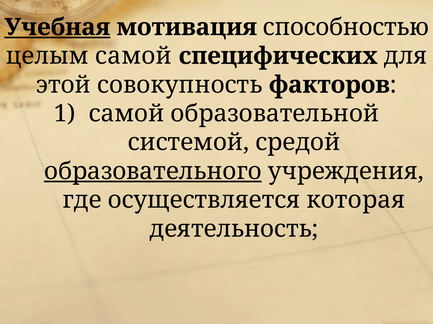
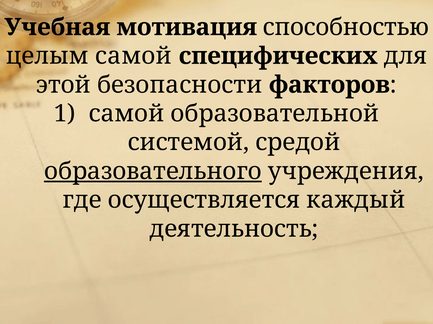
Учебная underline: present -> none (57, 27)
совокупность: совокупность -> безопасности (180, 85)
которая: которая -> каждый (356, 200)
